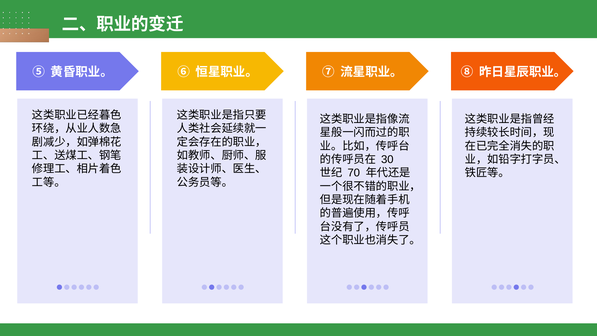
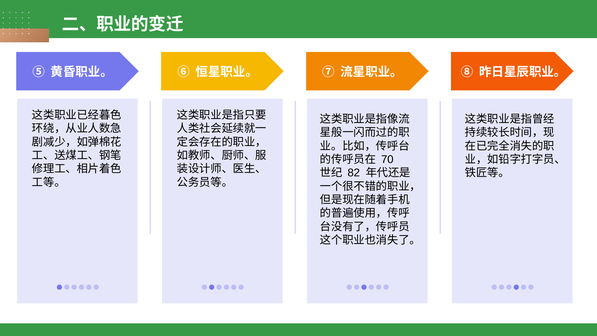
30: 30 -> 70 (387, 159)
70: 70 -> 82 (354, 173)
